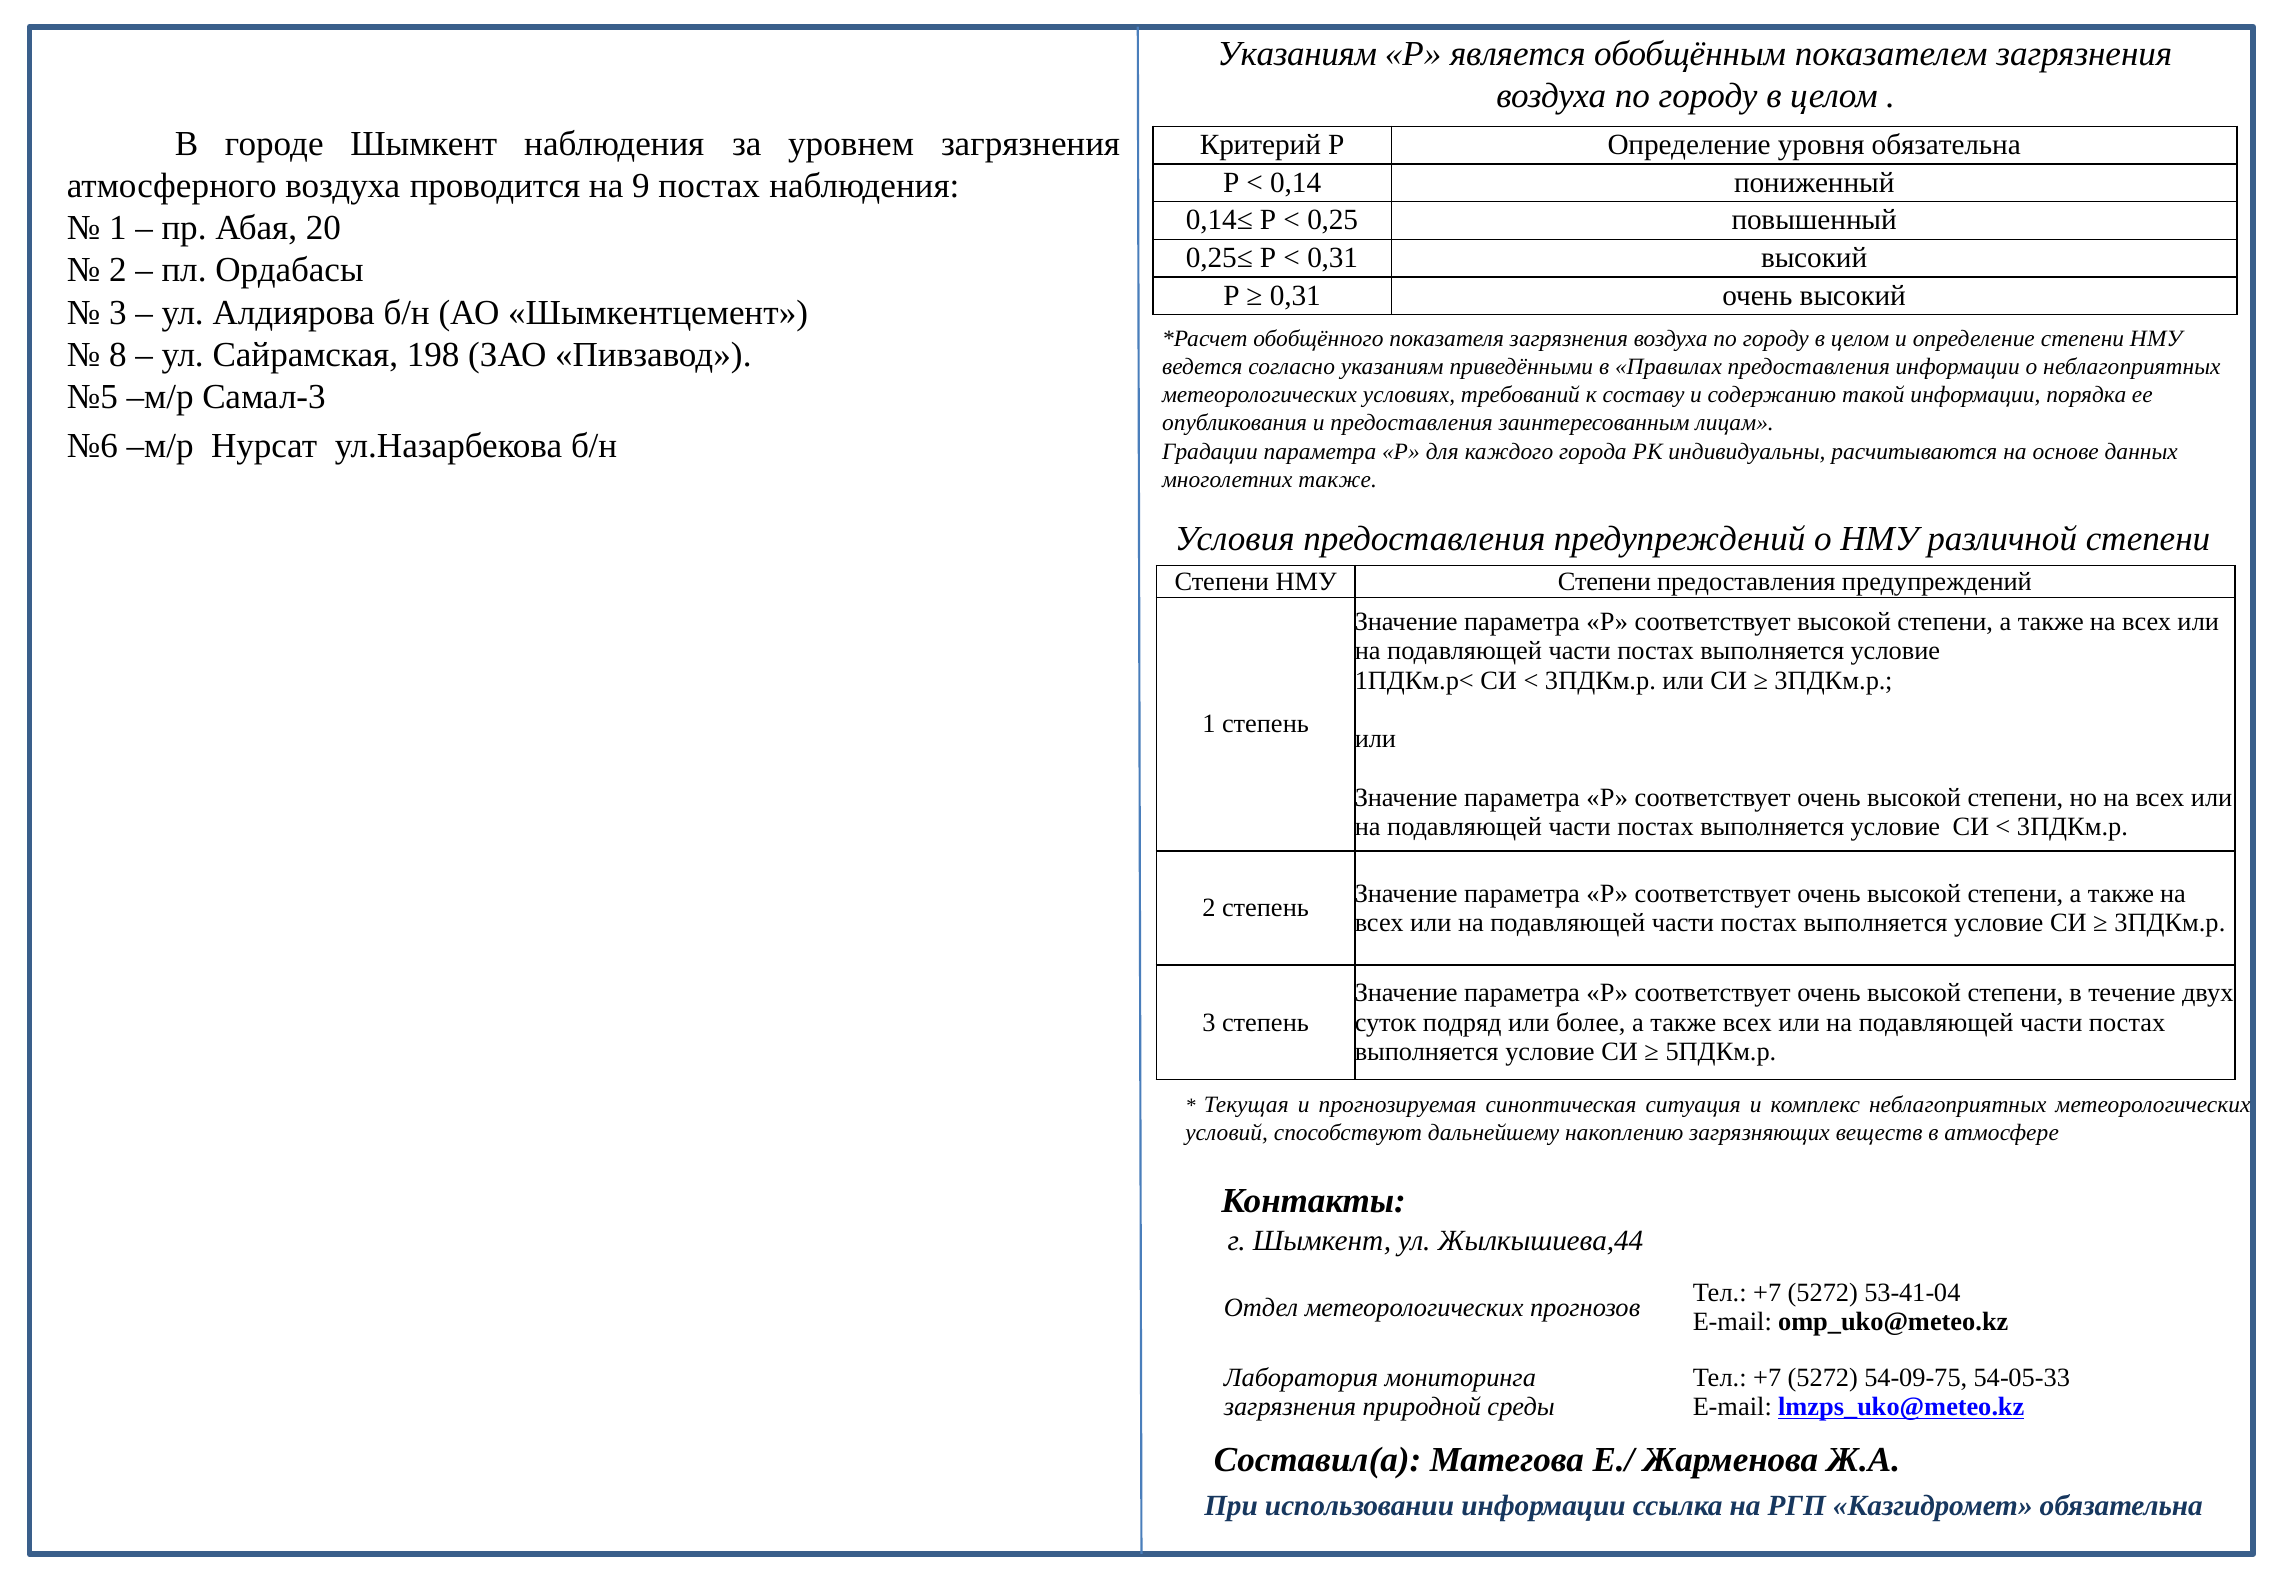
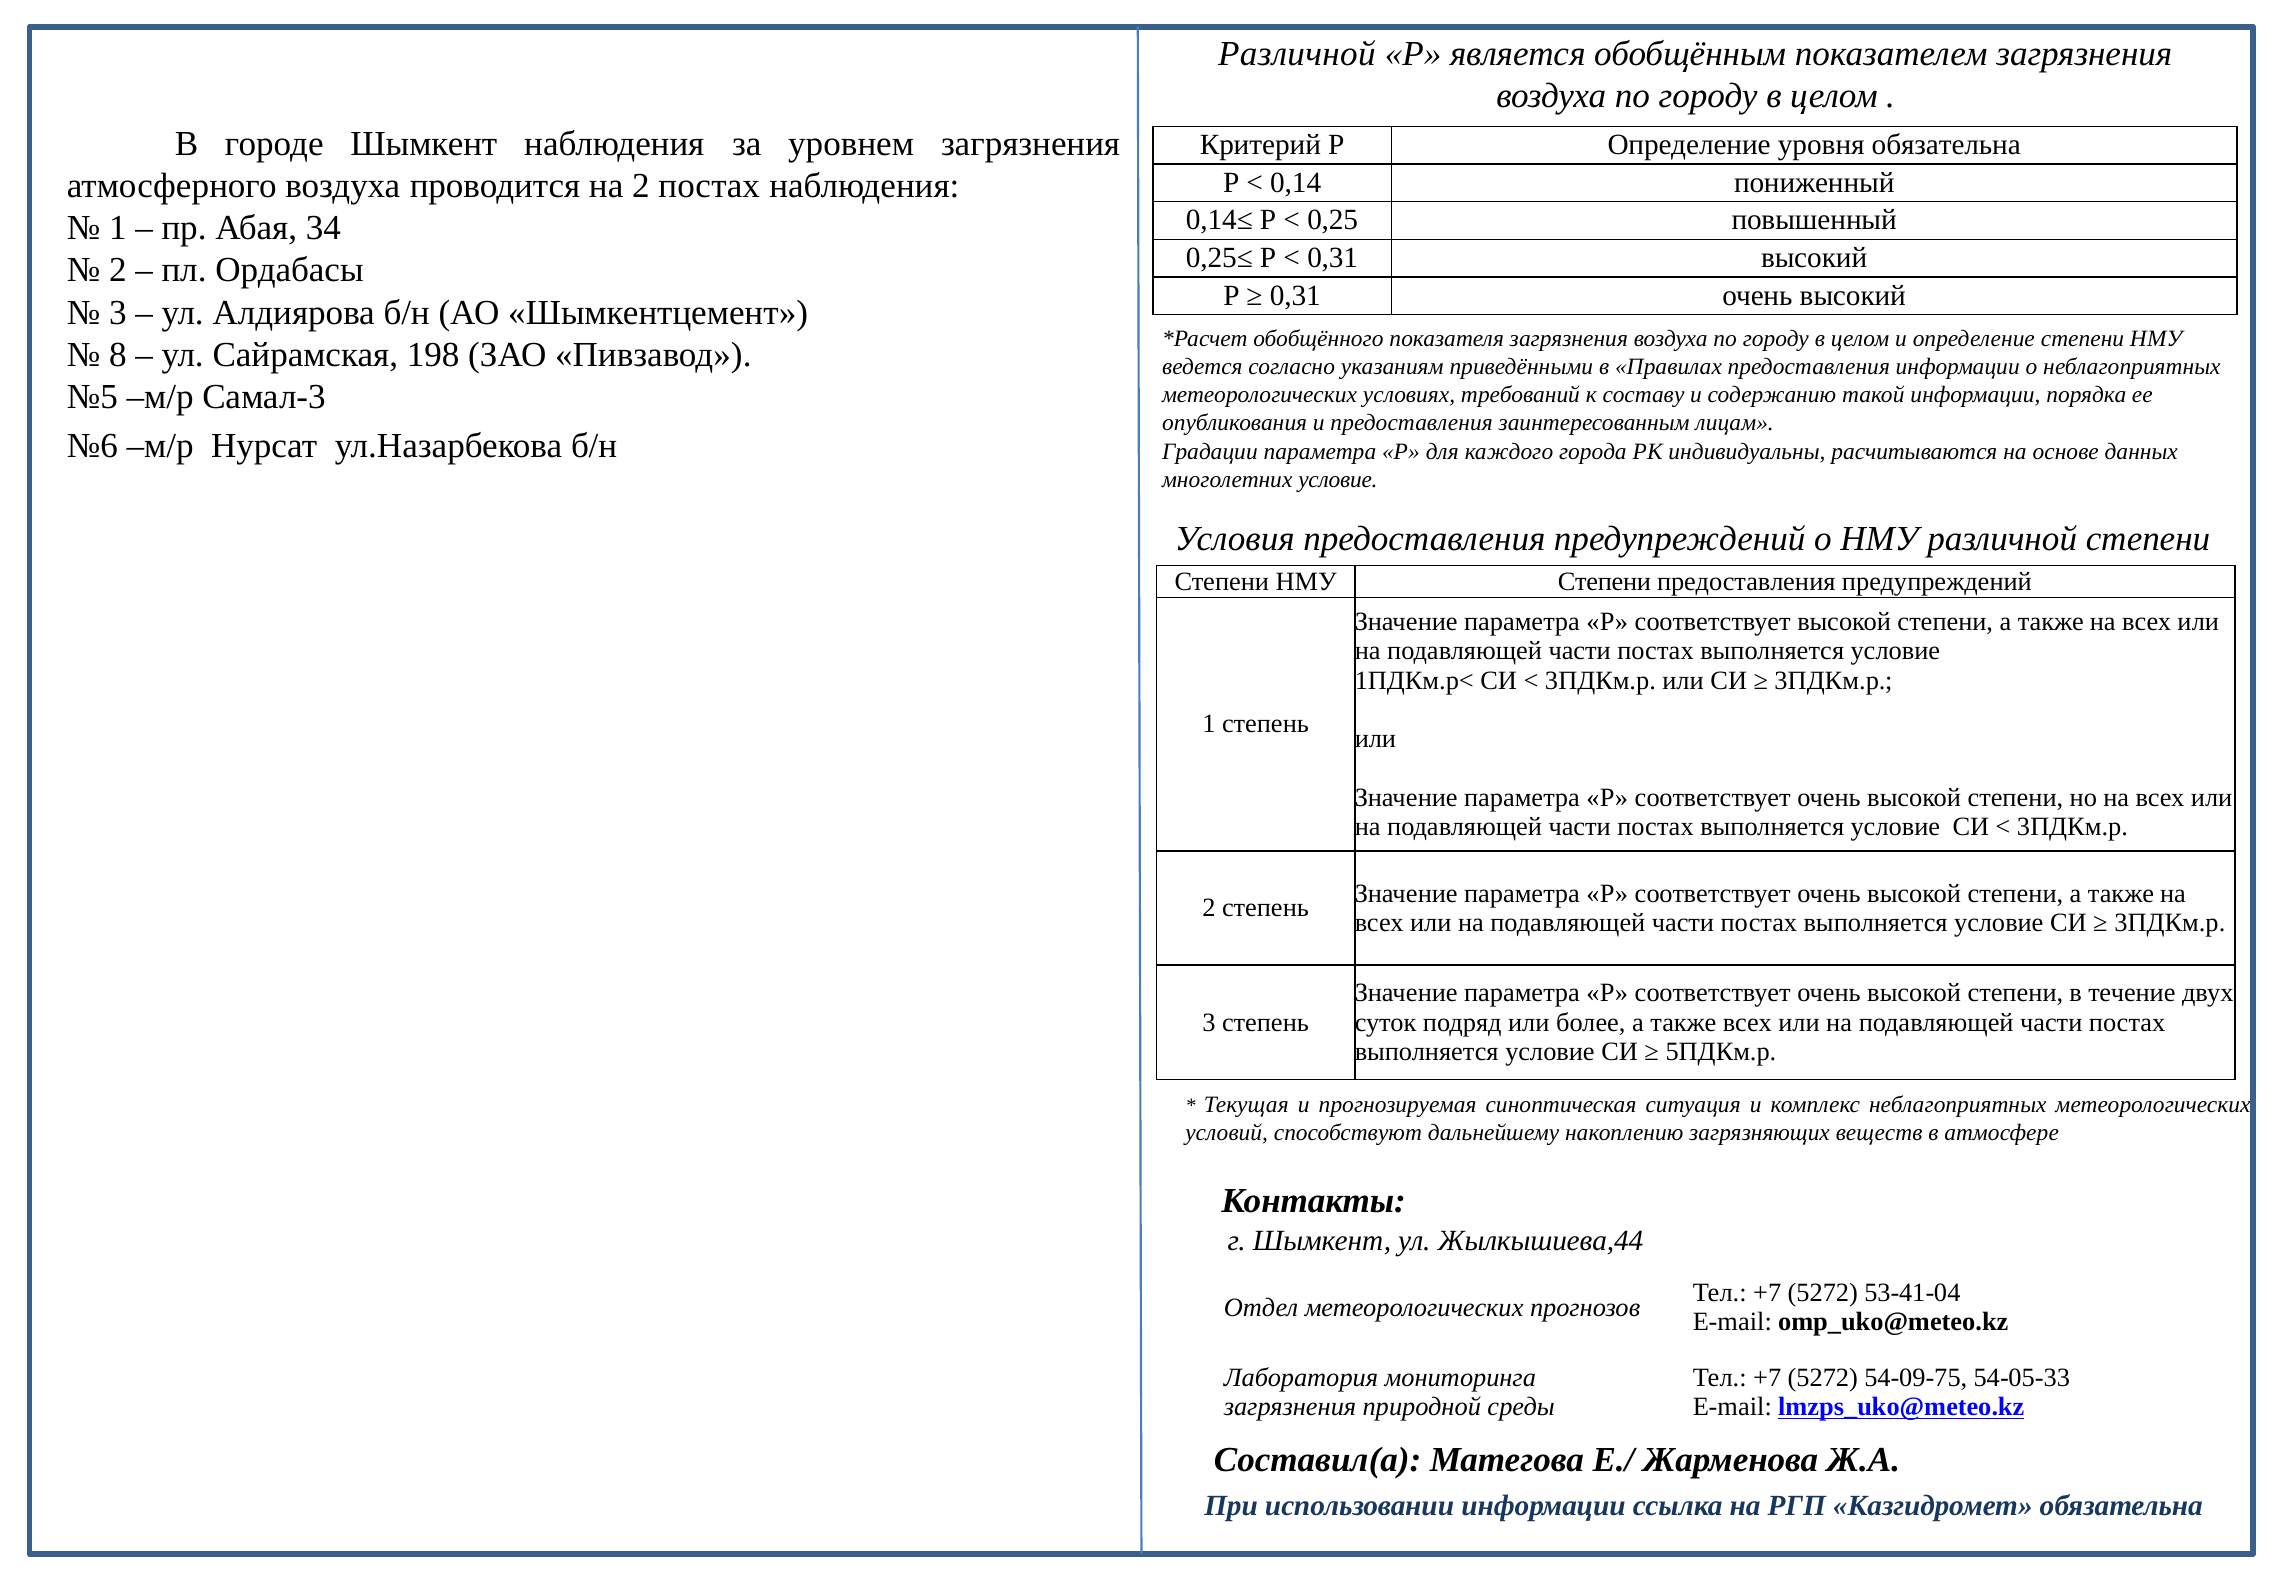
Указаниям: Указаниям -> Различной (1297, 54)
на 9: 9 -> 2 (641, 186)
20: 20 -> 34 (323, 228)
многолетних также: также -> условие (1338, 479)
